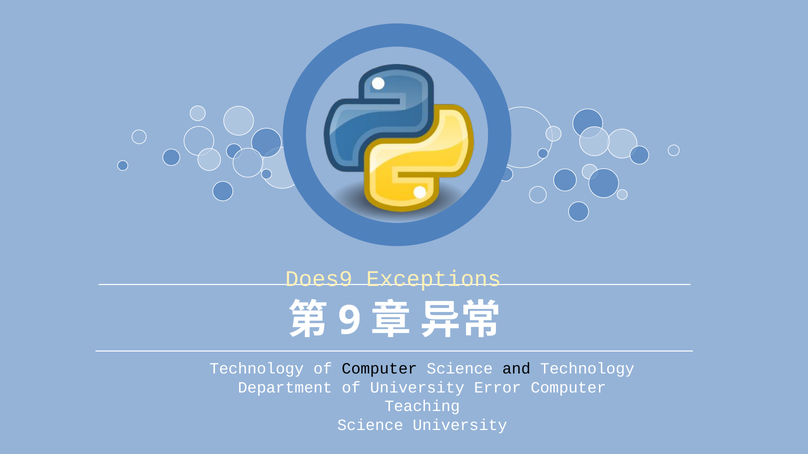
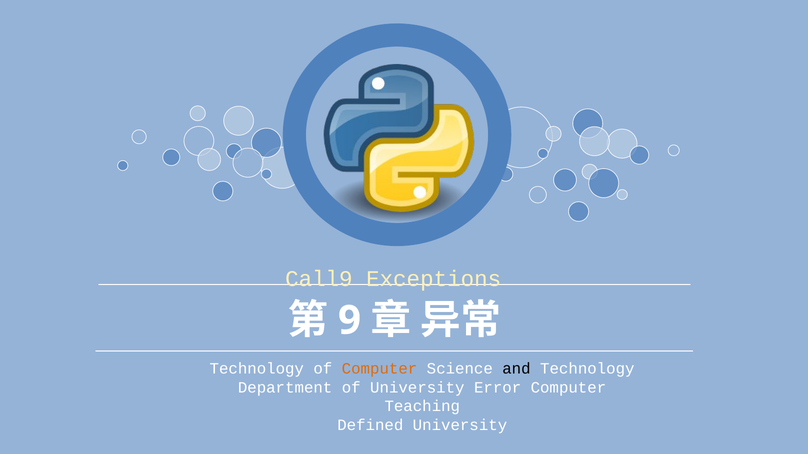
Does9: Does9 -> Call9 (319, 279)
Computer colour: black -> orange (380, 369)
Science: Science -> Defined (370, 426)
